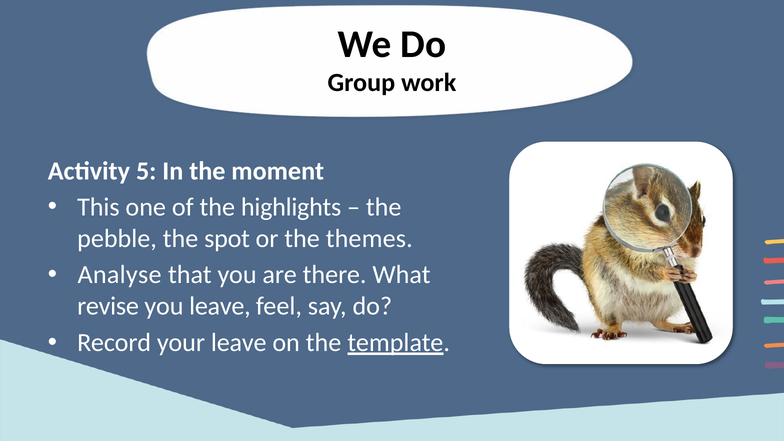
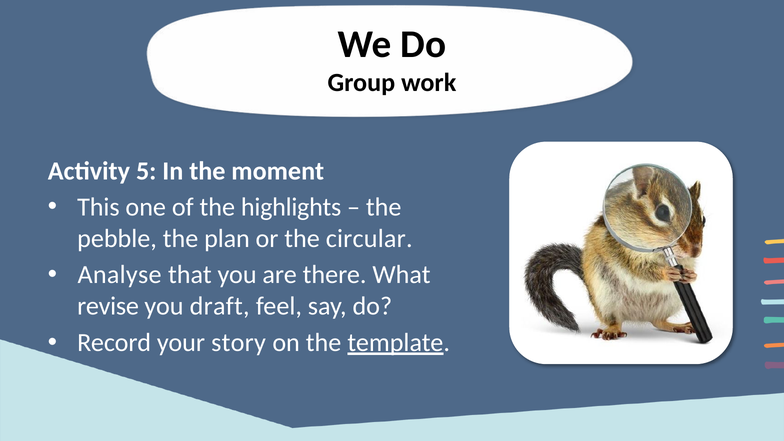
spot: spot -> plan (227, 239)
themes: themes -> circular (369, 239)
you leave: leave -> draft (220, 306)
your leave: leave -> story (239, 342)
